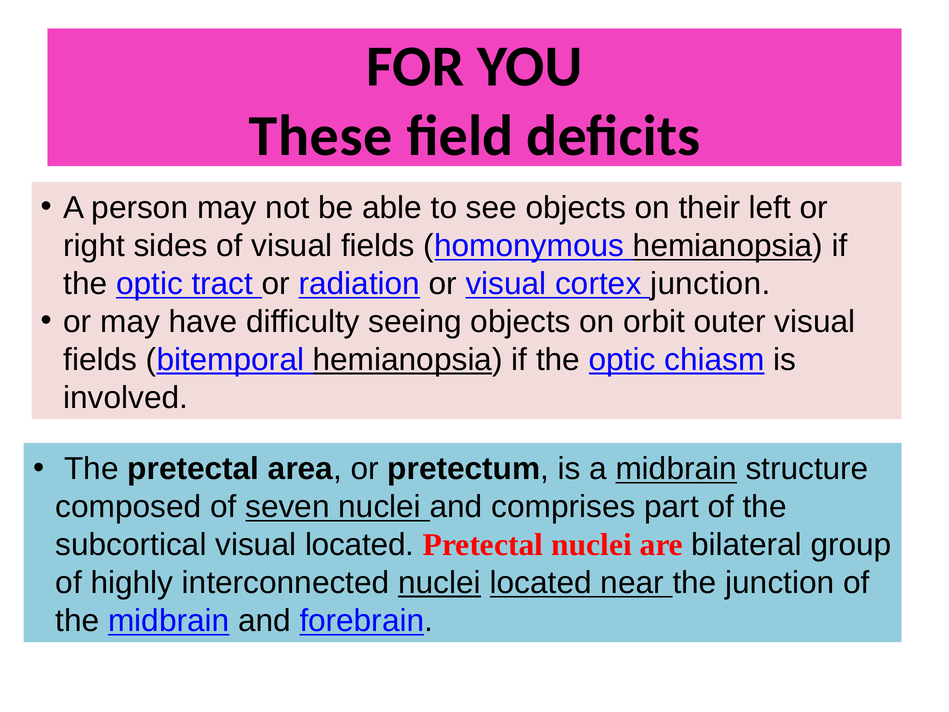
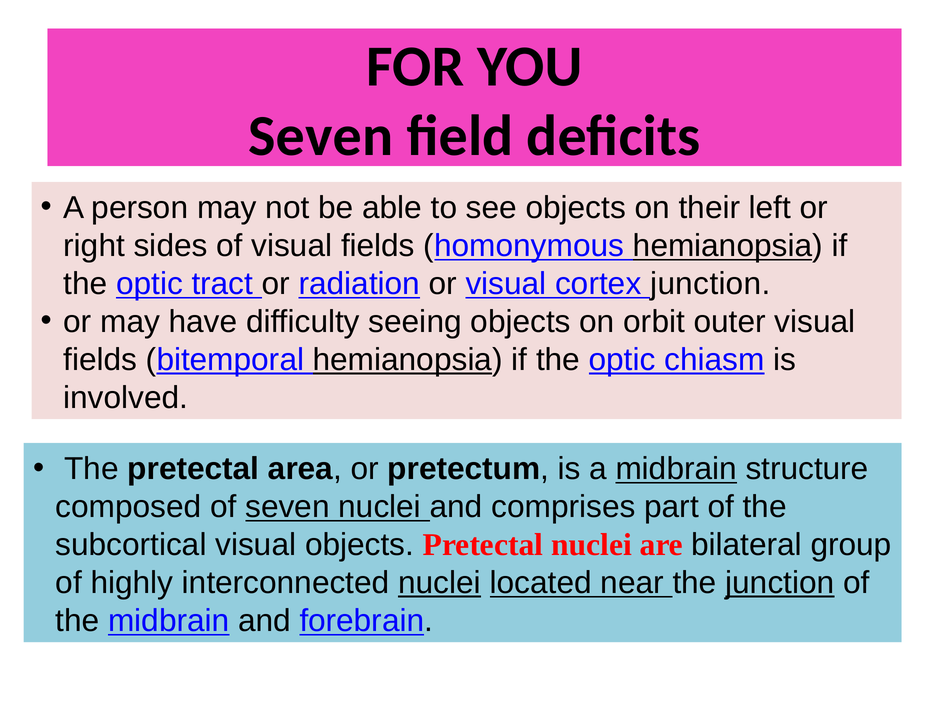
These: These -> Seven (321, 136)
visual located: located -> objects (359, 545)
junction underline: none -> present (780, 583)
